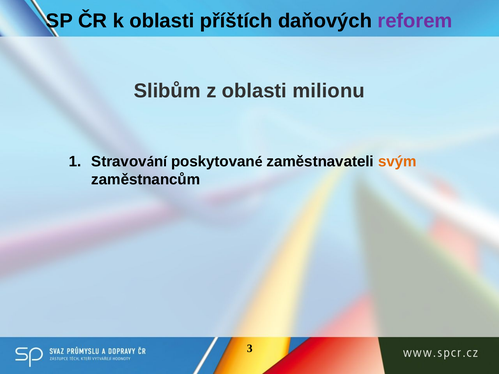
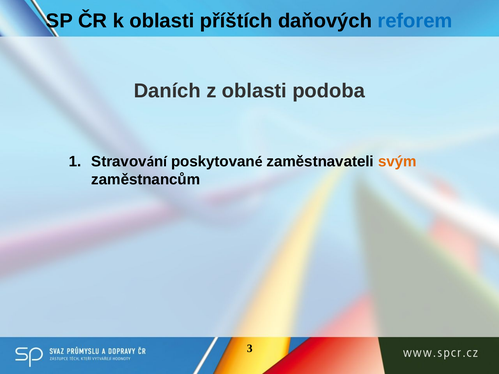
reforem colour: purple -> blue (415, 21)
Slibům: Slibům -> Daních (167, 91)
milionu: milionu -> podoba (329, 91)
